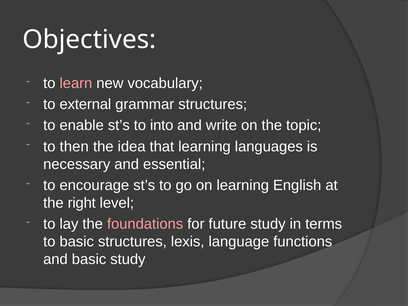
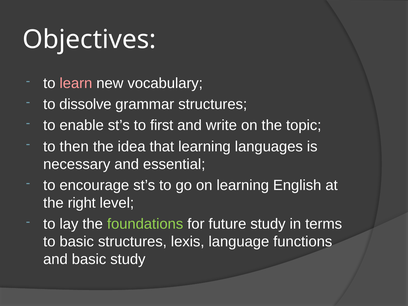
external: external -> dissolve (85, 104)
into: into -> first (162, 125)
foundations colour: pink -> light green (145, 224)
